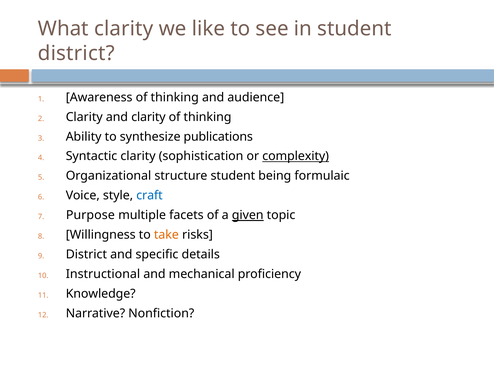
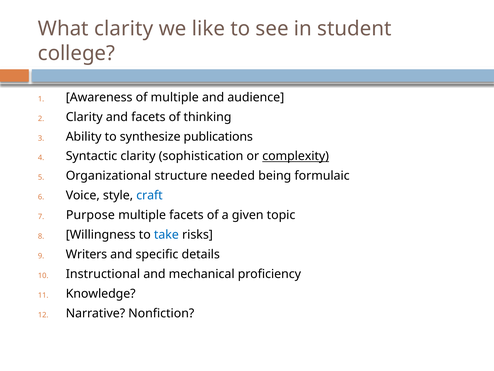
district: district -> college (76, 53)
Awareness of thinking: thinking -> multiple (175, 97)
and clarity: clarity -> facets (148, 117)
structure student: student -> needed (233, 176)
given underline: present -> none (248, 215)
take colour: orange -> blue (166, 235)
District: District -> Writers (86, 254)
